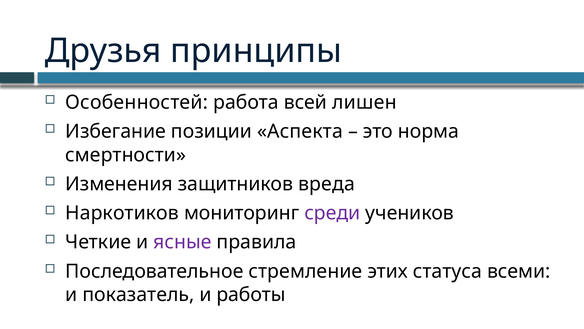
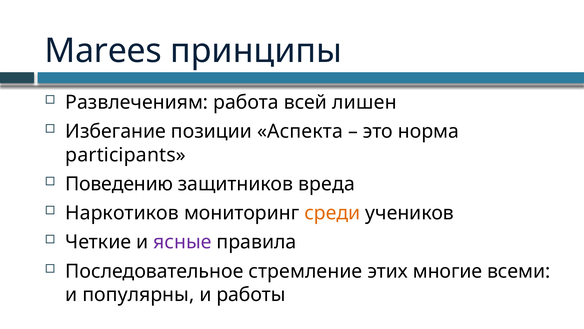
Друзья: Друзья -> Marees (103, 51)
Особенностей: Особенностей -> Развлечениям (137, 102)
смертности: смертности -> participants (126, 155)
Изменения: Изменения -> Поведению (119, 184)
среди colour: purple -> orange (332, 213)
статуса: статуса -> многие (448, 271)
показатель: показатель -> популярны (138, 294)
